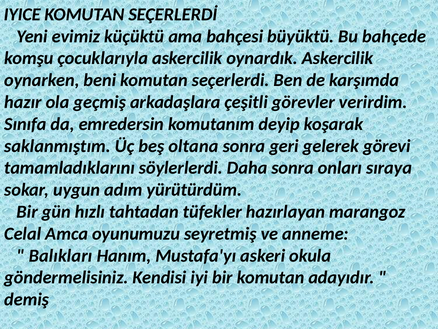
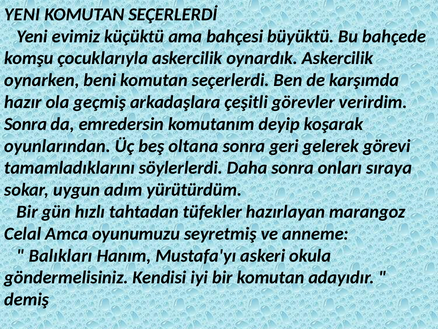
IYICE: IYICE -> YENI (22, 14)
Sınıfa: Sınıfa -> Sonra (26, 124)
saklanmıştım: saklanmıştım -> oyunlarından (58, 146)
